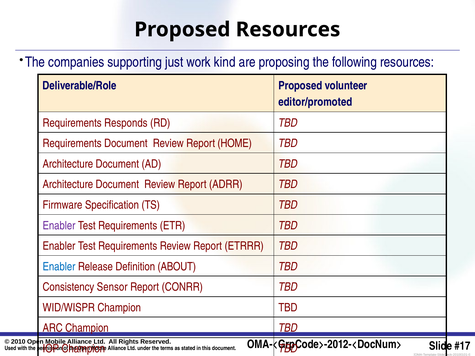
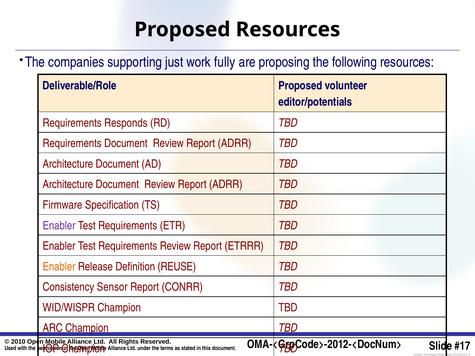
kind: kind -> fully (225, 62)
editor/promoted: editor/promoted -> editor/potentials (315, 102)
HOME: HOME -> ADRR (235, 144)
Enabler colour: blue -> orange (59, 267)
ABOUT: ABOUT -> REUSE (177, 267)
